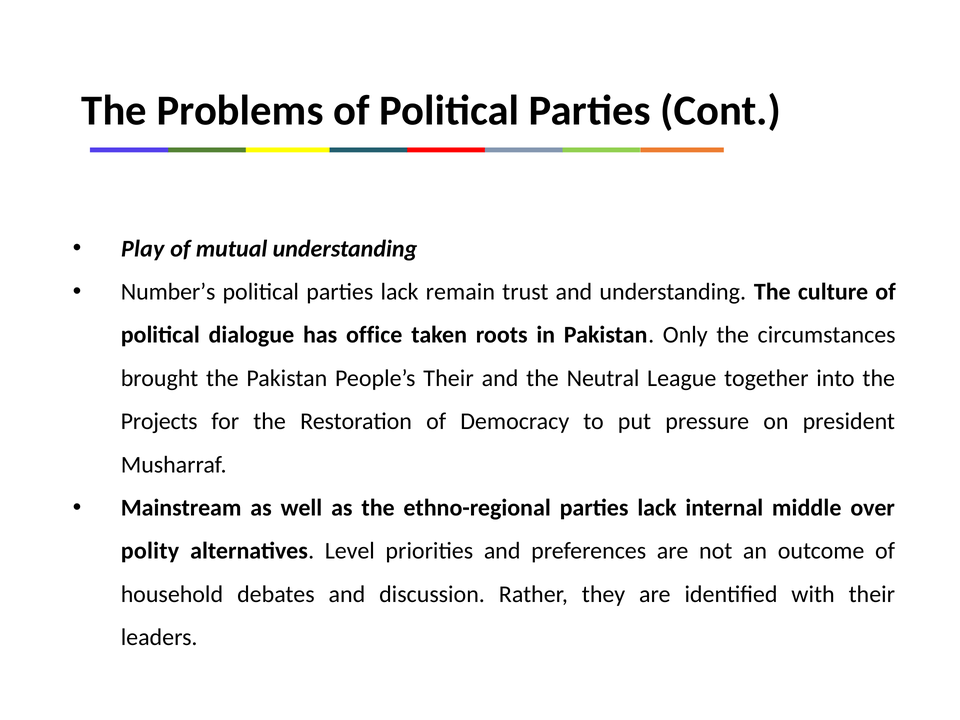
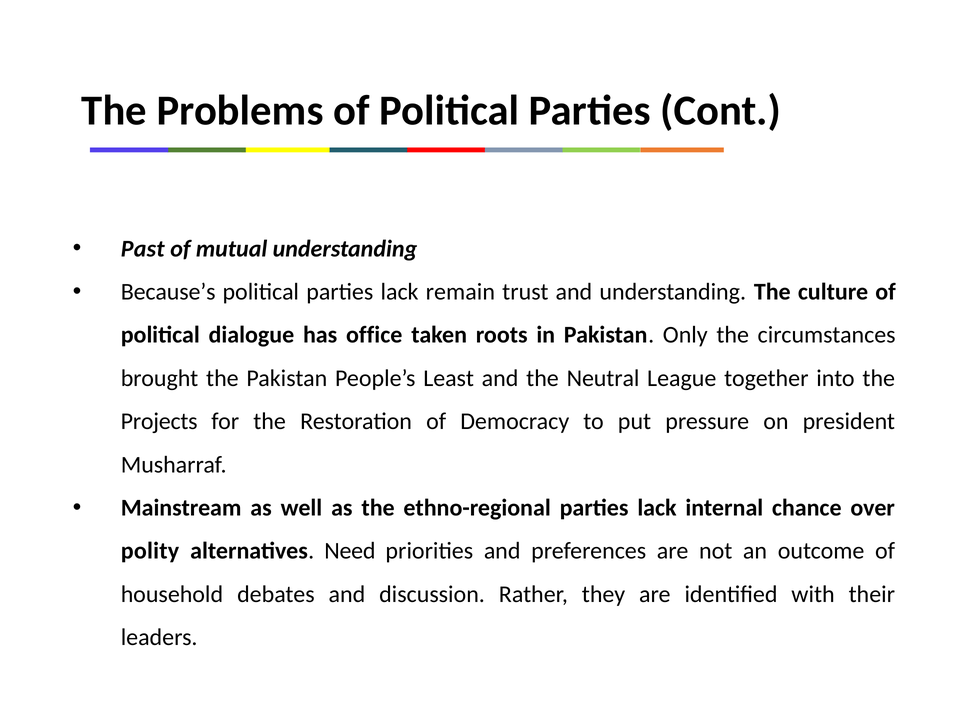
Play: Play -> Past (143, 249)
Number’s: Number’s -> Because’s (168, 292)
People’s Their: Their -> Least (449, 378)
middle: middle -> chance (807, 508)
Level: Level -> Need (350, 551)
